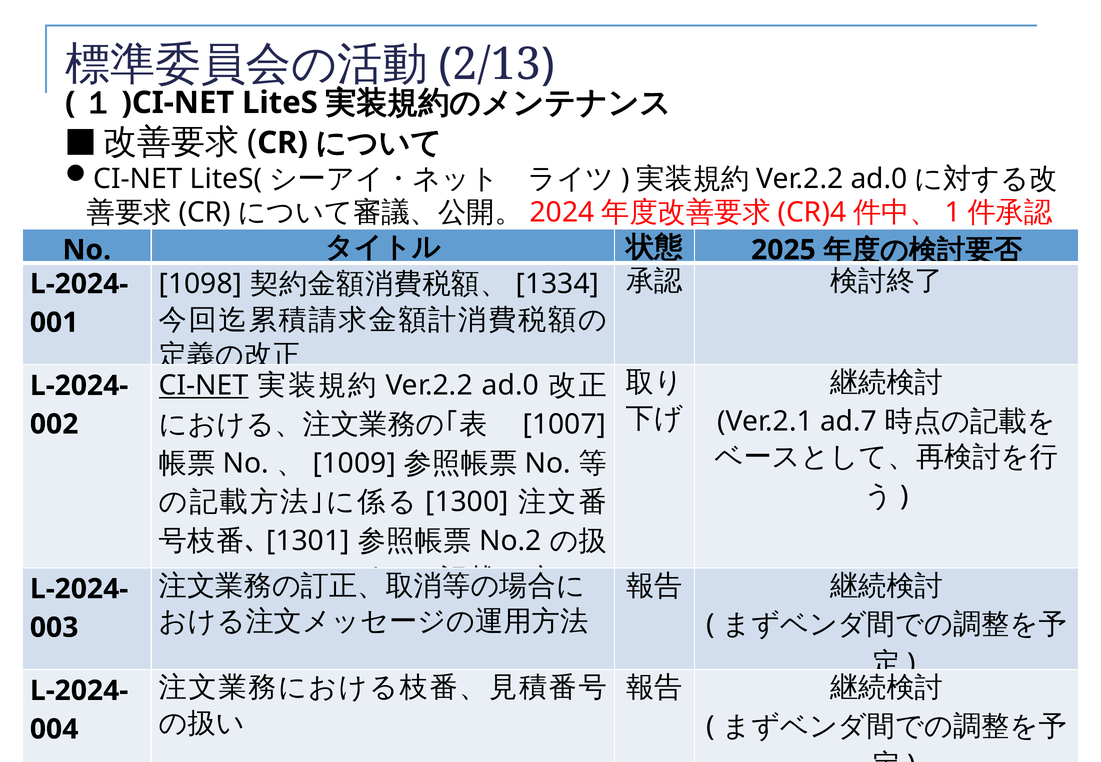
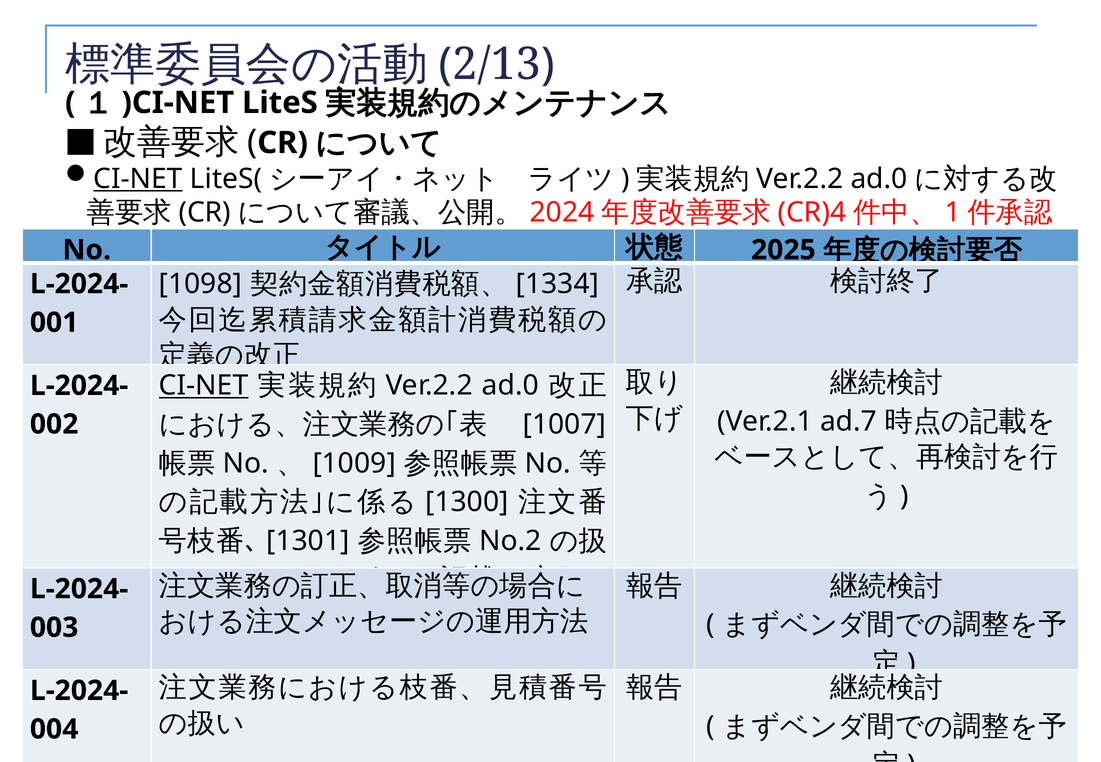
CI-NET underline: none -> present (138, 179)
